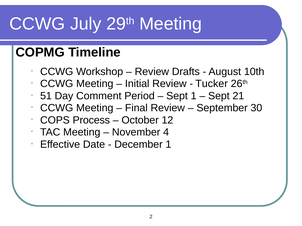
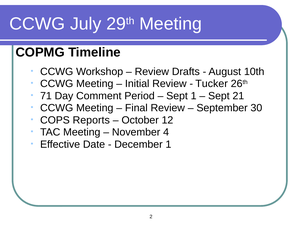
51: 51 -> 71 (46, 96)
Process: Process -> Reports (91, 120)
